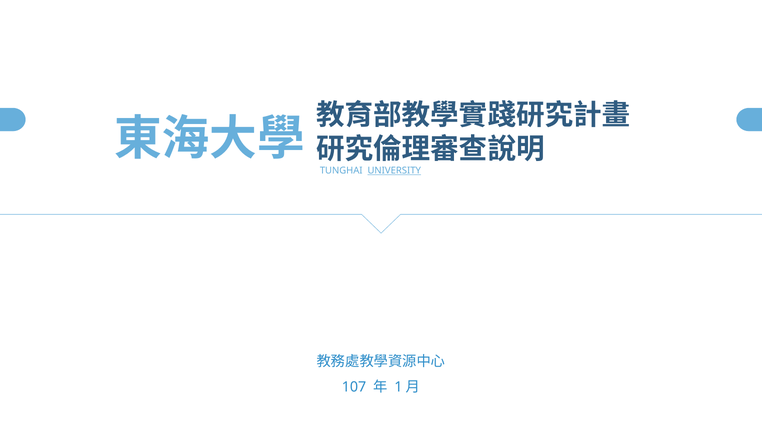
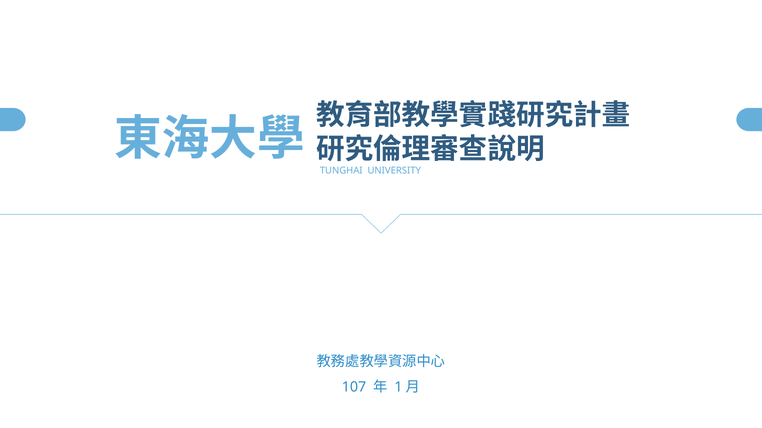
UNIVERSITY underline: present -> none (394, 171)
